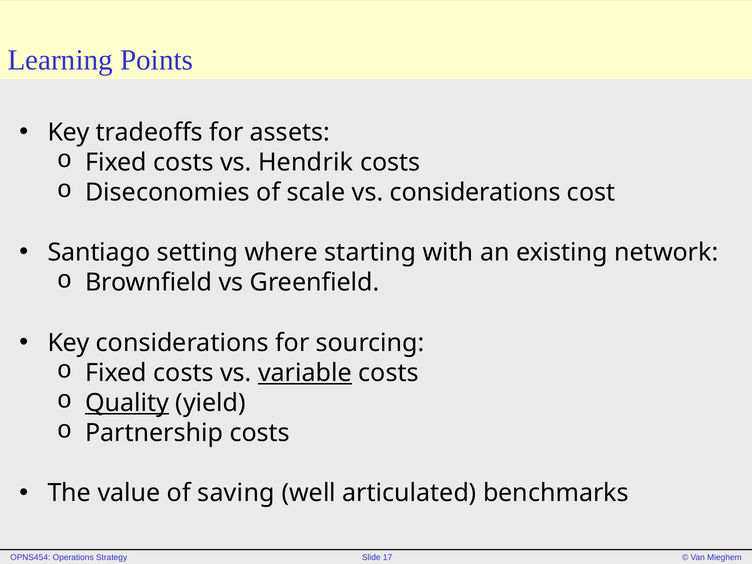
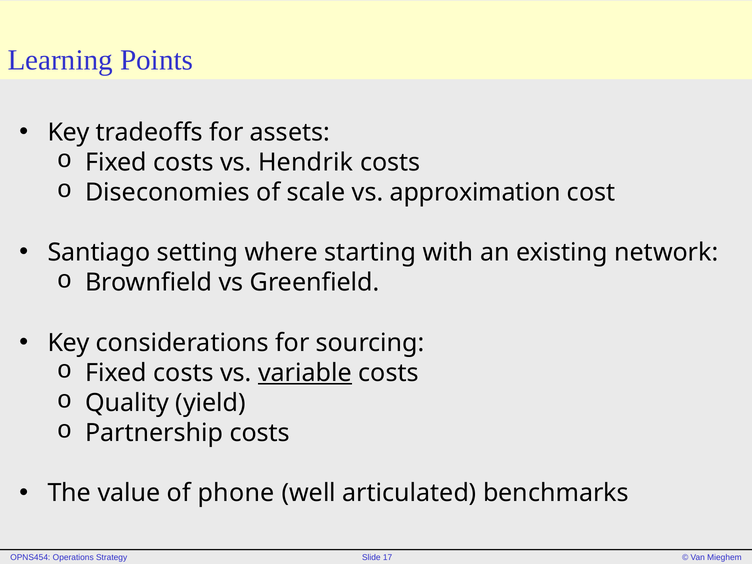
vs considerations: considerations -> approximation (475, 192)
Quality underline: present -> none (127, 403)
saving: saving -> phone (236, 493)
